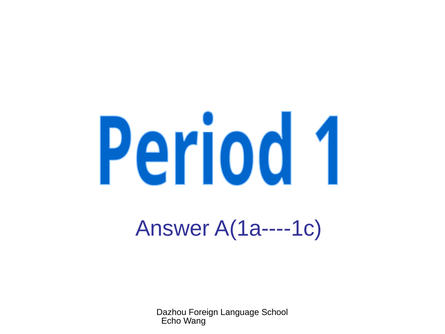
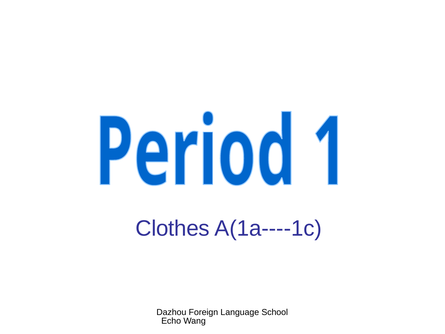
Answer: Answer -> Clothes (173, 228)
